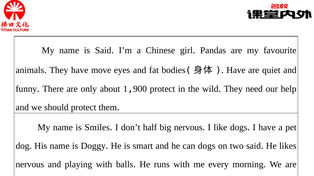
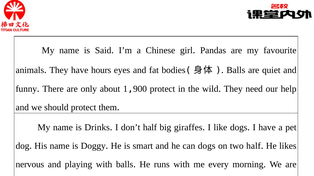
move: move -> hours (101, 70)
Have: Have -> Balls (236, 70)
Smiles: Smiles -> Drinks (97, 128)
big nervous: nervous -> giraffes (188, 128)
two said: said -> half (253, 146)
